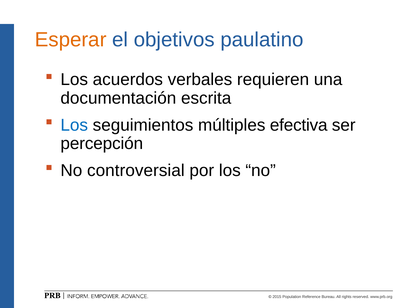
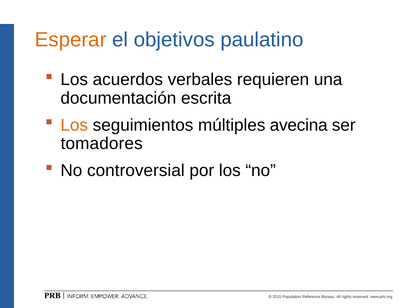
Los colour: blue -> orange (74, 125)
efectiva: efectiva -> avecina (299, 125)
percepción: percepción -> tomadores (102, 143)
